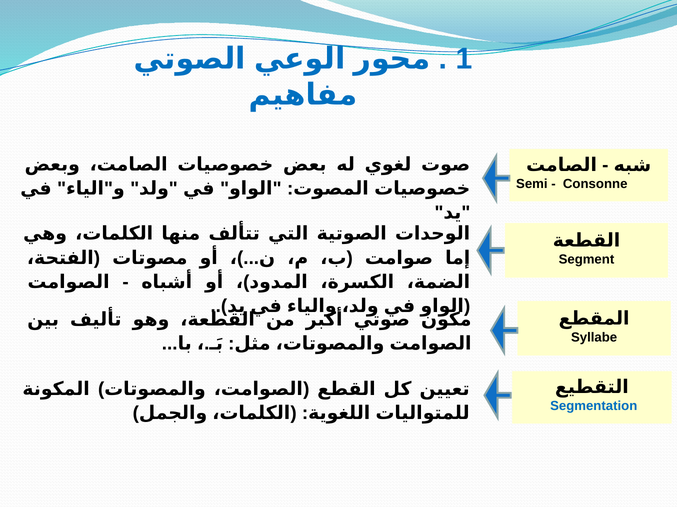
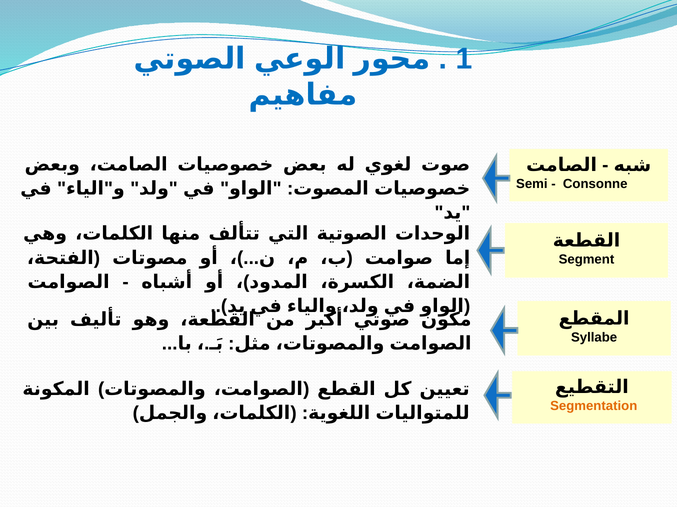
Segmentation colour: blue -> orange (594, 407)
